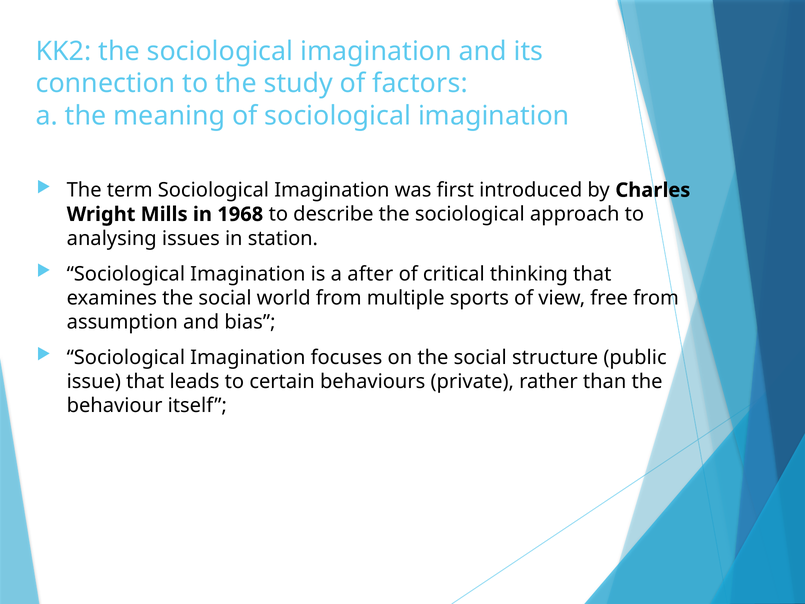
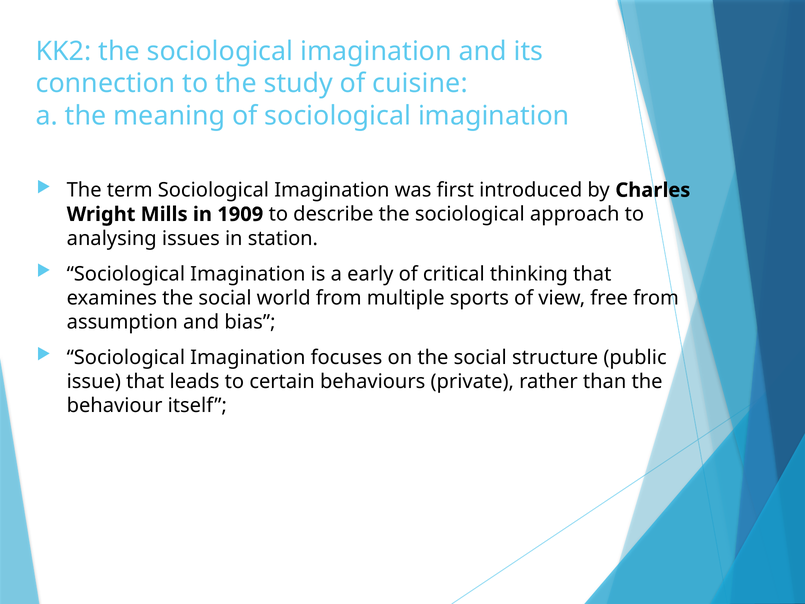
factors: factors -> cuisine (420, 83)
1968: 1968 -> 1909 (240, 214)
after: after -> early (370, 274)
